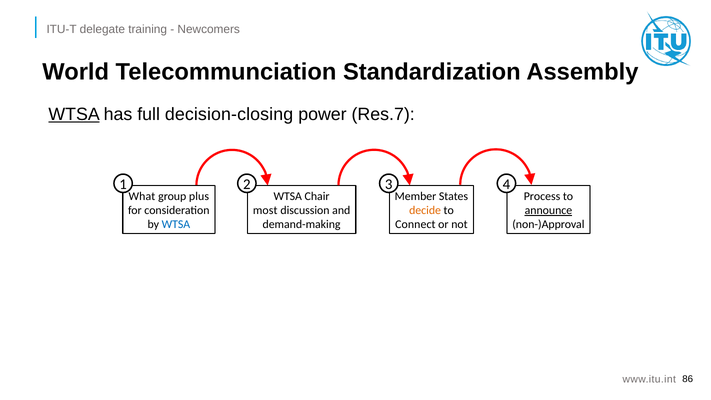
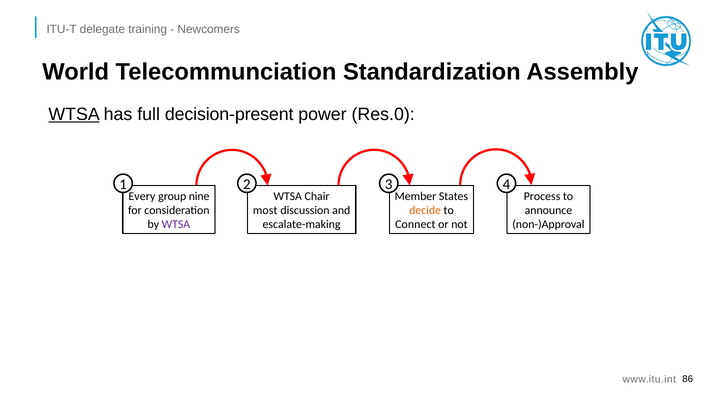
decision-closing: decision-closing -> decision-present (229, 114)
Res.7: Res.7 -> Res.0 (383, 114)
What: What -> Every (142, 196)
plus: plus -> nine (199, 196)
announce underline: present -> none (548, 210)
WTSA colour: blue -> purple (176, 224)
demand-making: demand-making -> escalate-making (302, 224)
